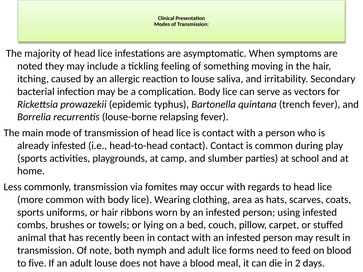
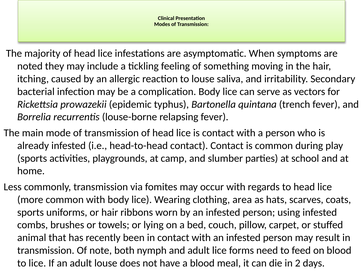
to five: five -> lice (37, 263)
